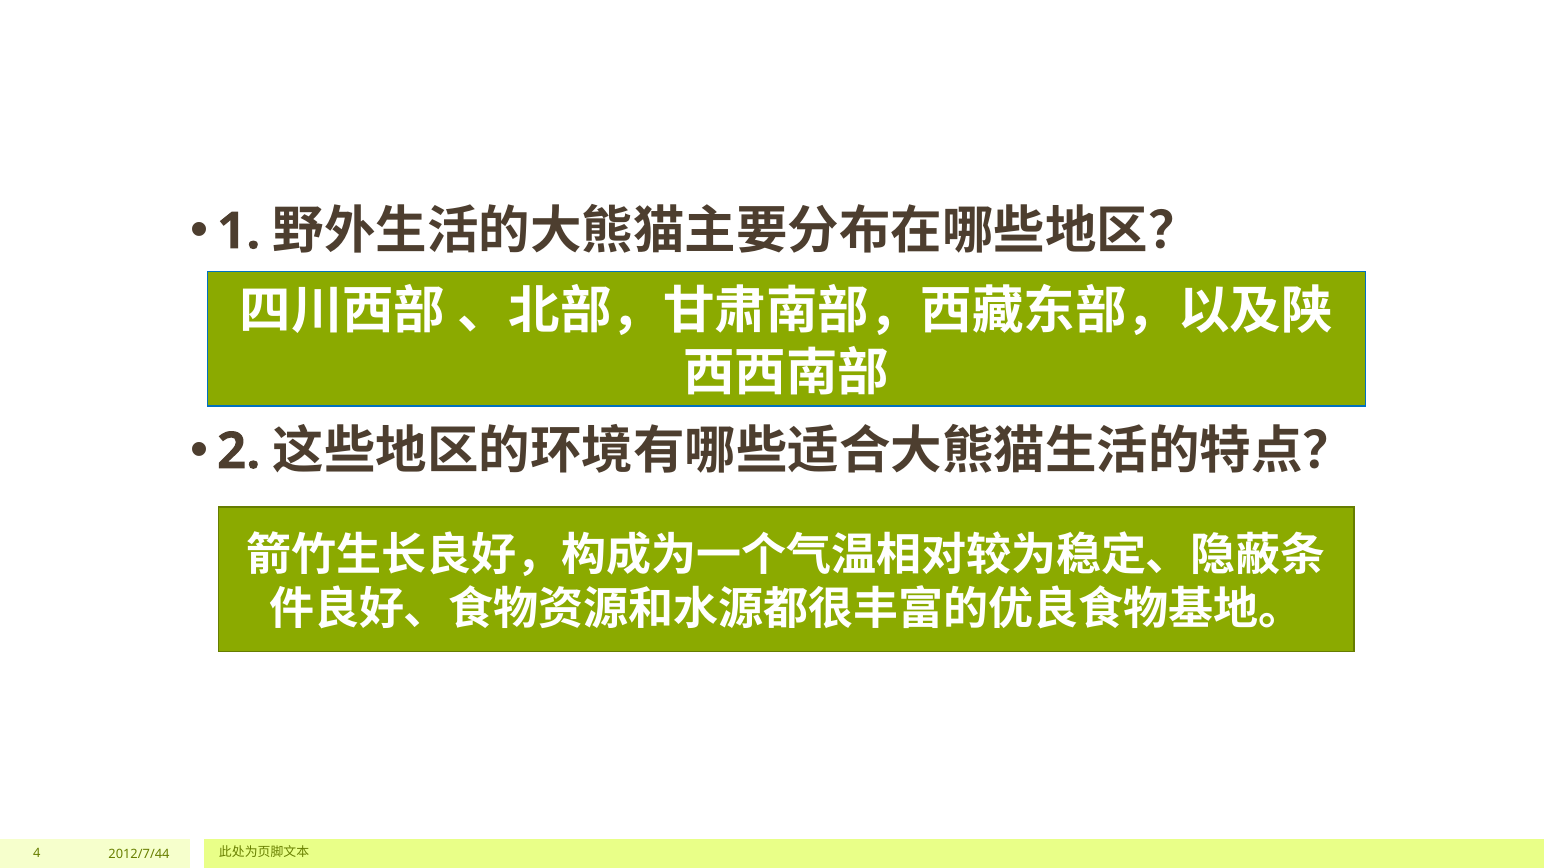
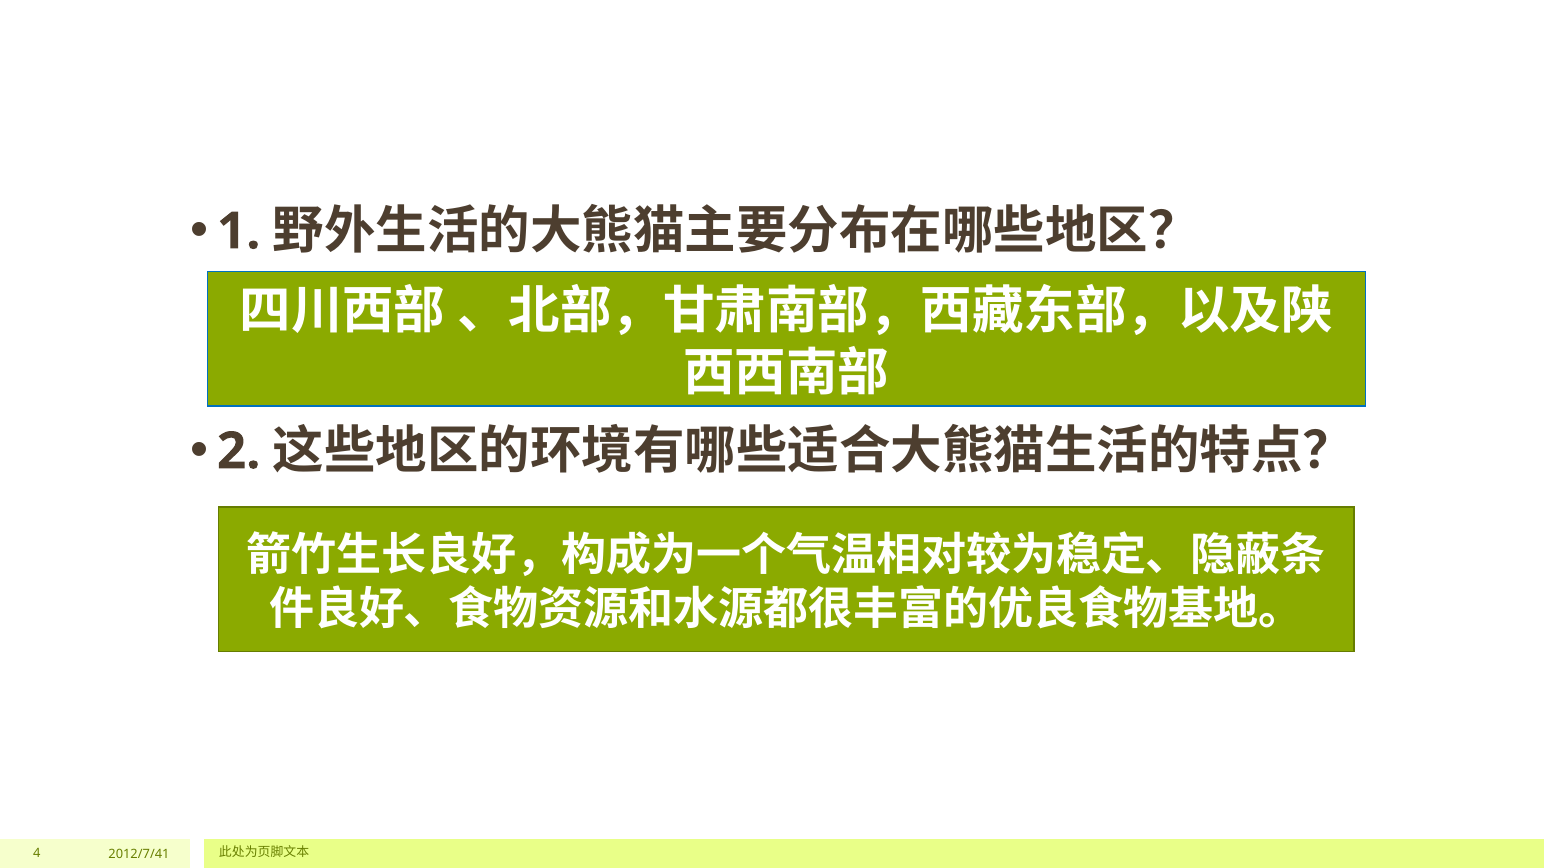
2012/7/44: 2012/7/44 -> 2012/7/41 (139, 855)
